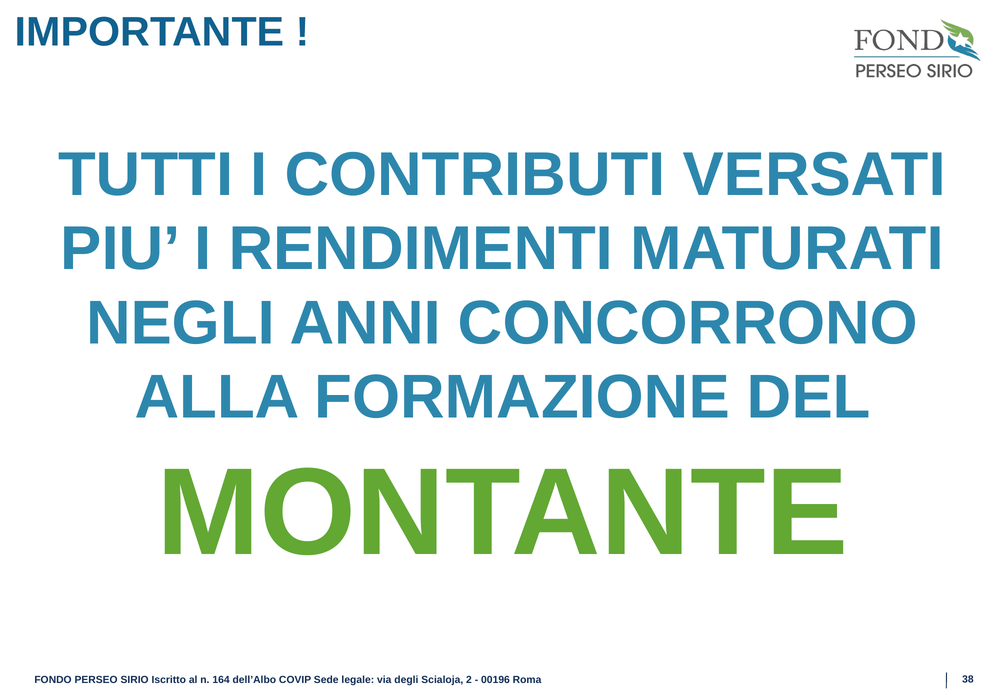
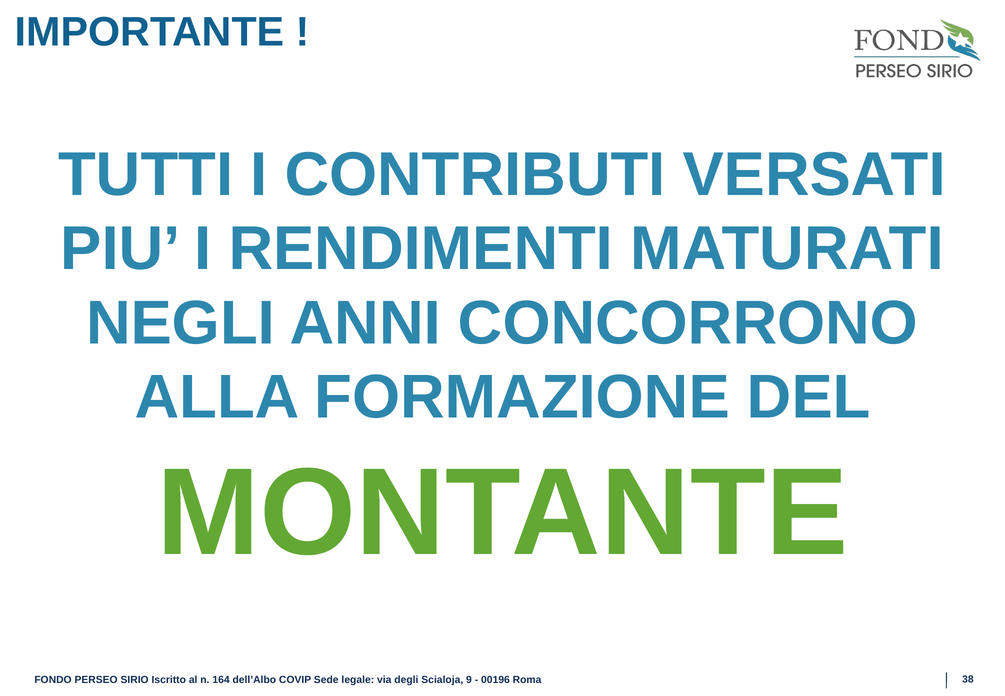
2: 2 -> 9 (469, 679)
